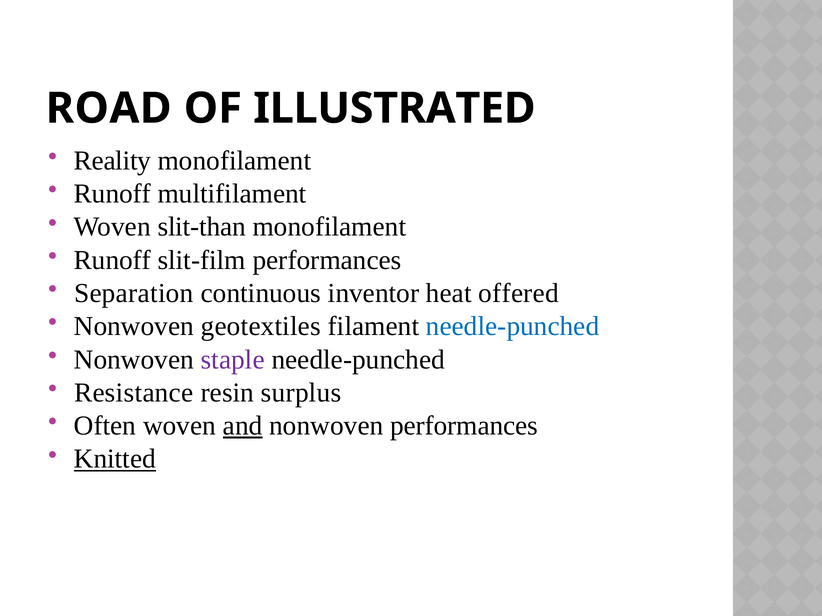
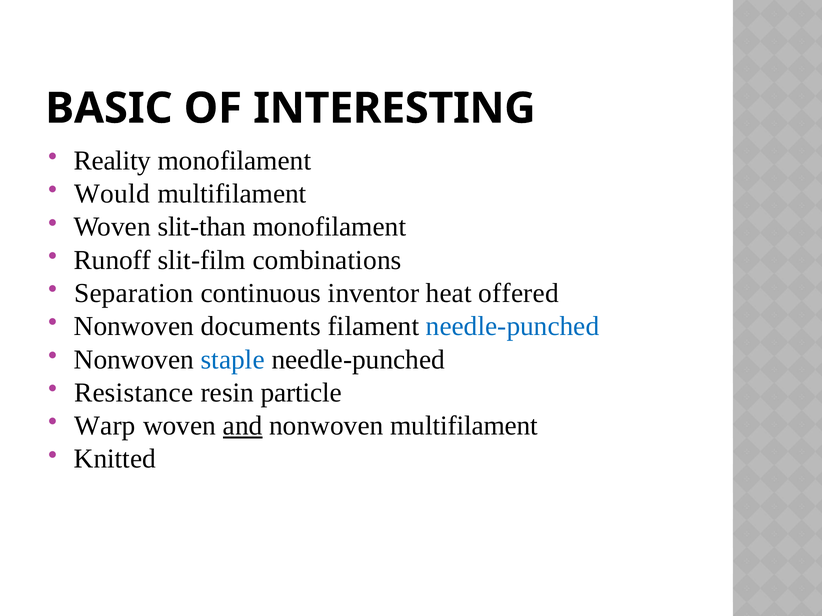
ROAD: ROAD -> BASIC (109, 108)
ILLUSTRATED: ILLUSTRATED -> INTERESTING (394, 108)
Runoff: Runoff -> Would (112, 194)
slit-film performances: performances -> combinations (327, 260)
geotextiles: geotextiles -> documents (261, 327)
staple colour: purple -> blue (233, 360)
surplus: surplus -> particle (301, 393)
Often: Often -> Warp (105, 426)
nonwoven performances: performances -> multifilament (464, 426)
Knitted underline: present -> none (115, 459)
